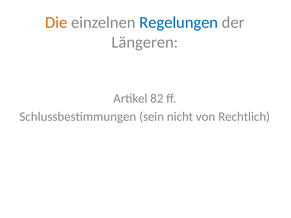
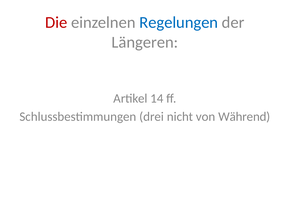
Die colour: orange -> red (56, 22)
82: 82 -> 14 (157, 99)
sein: sein -> drei (152, 117)
Rechtlich: Rechtlich -> Während (244, 117)
